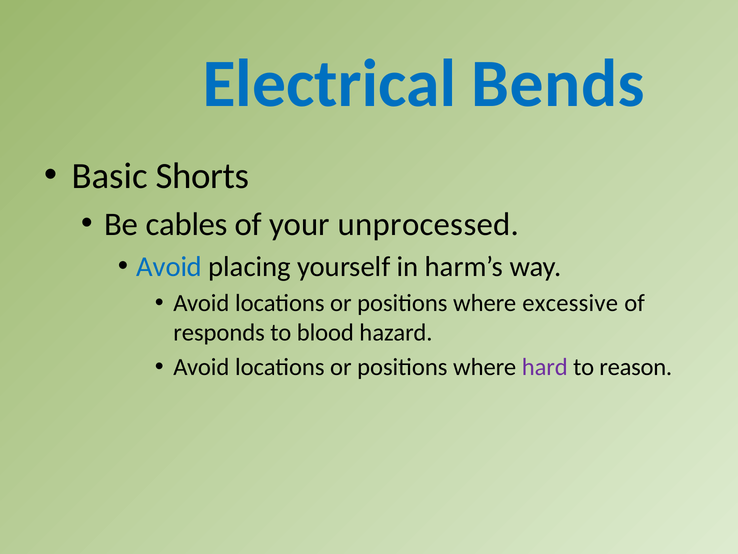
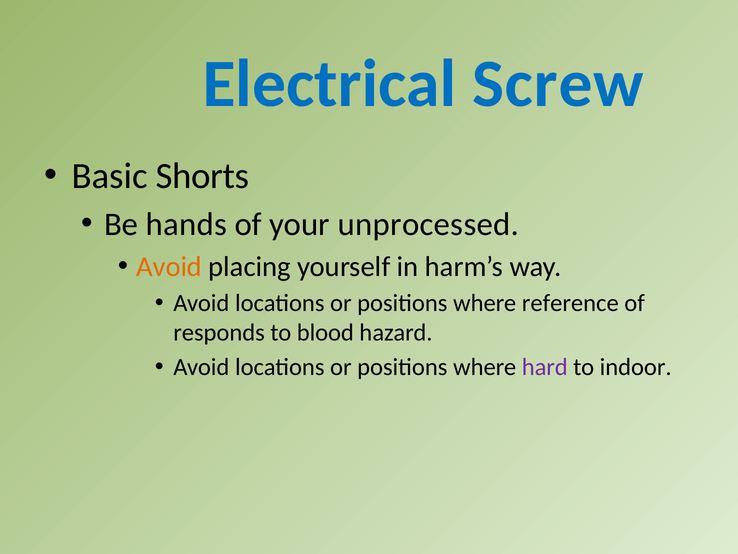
Bends: Bends -> Screw (558, 84)
cables: cables -> hands (186, 224)
Avoid colour: blue -> orange (169, 266)
excessive: excessive -> reference (570, 303)
reason: reason -> indoor (636, 367)
